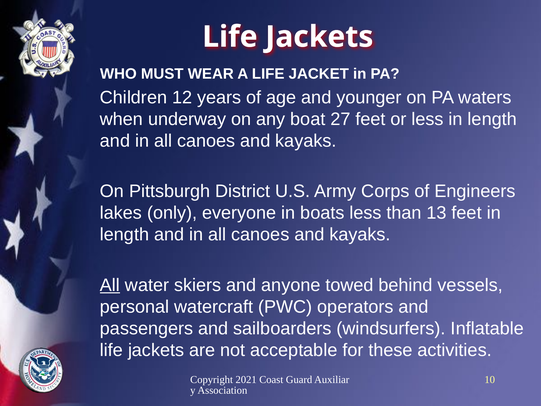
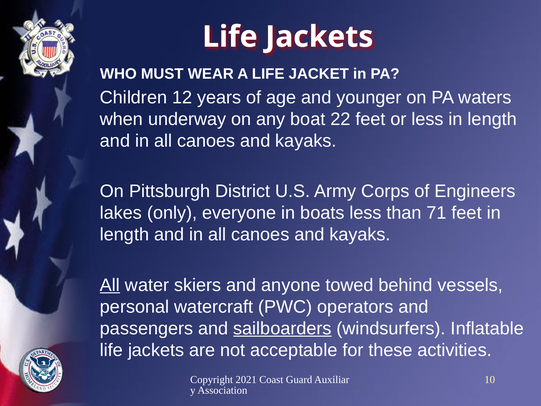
27: 27 -> 22 (340, 119)
13: 13 -> 71 (437, 213)
sailboarders underline: none -> present (282, 328)
